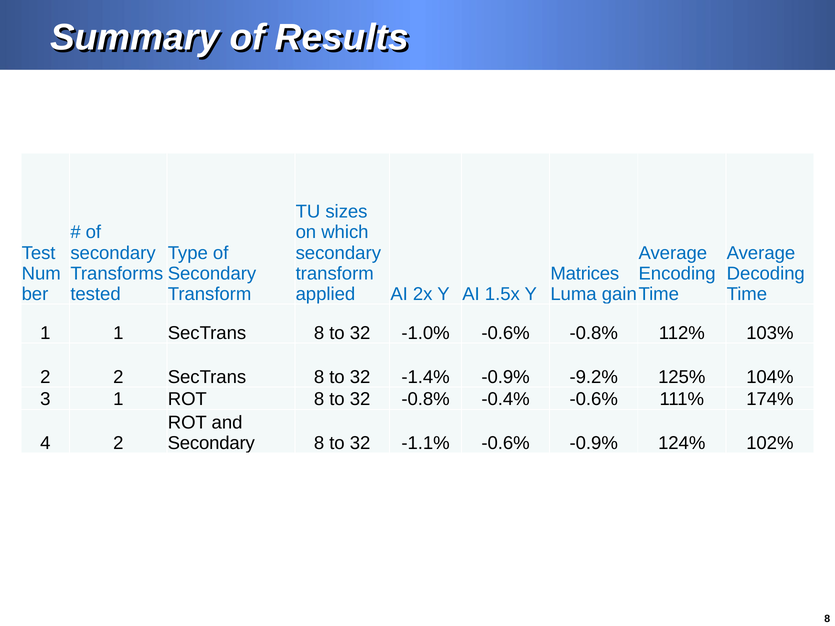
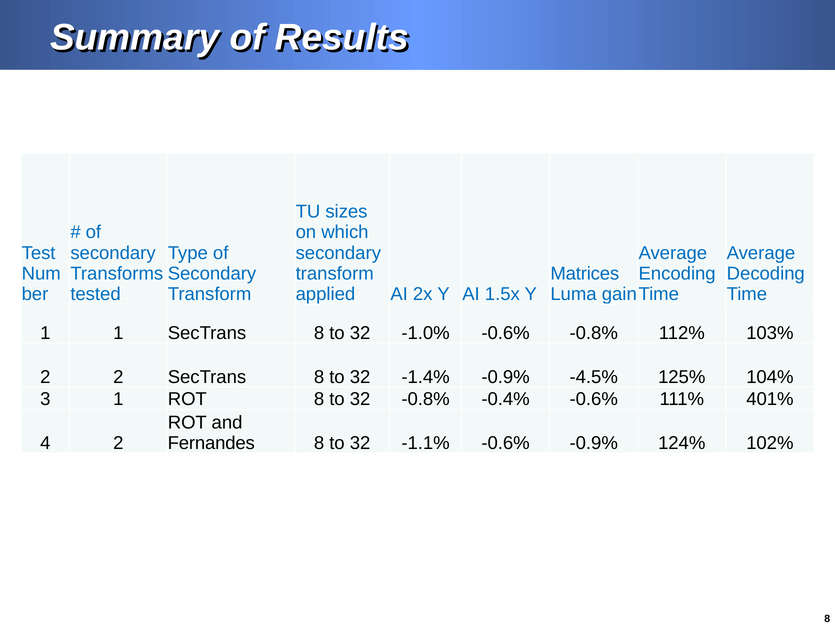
-9.2%: -9.2% -> -4.5% (594, 377)
174%: 174% -> 401% (770, 400)
Secondary: Secondary -> Fernandes (211, 443)
